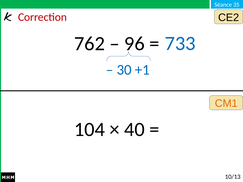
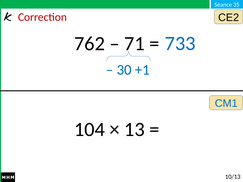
96: 96 -> 71 (134, 44)
CM1 colour: orange -> blue (226, 104)
40: 40 -> 13 (134, 130)
